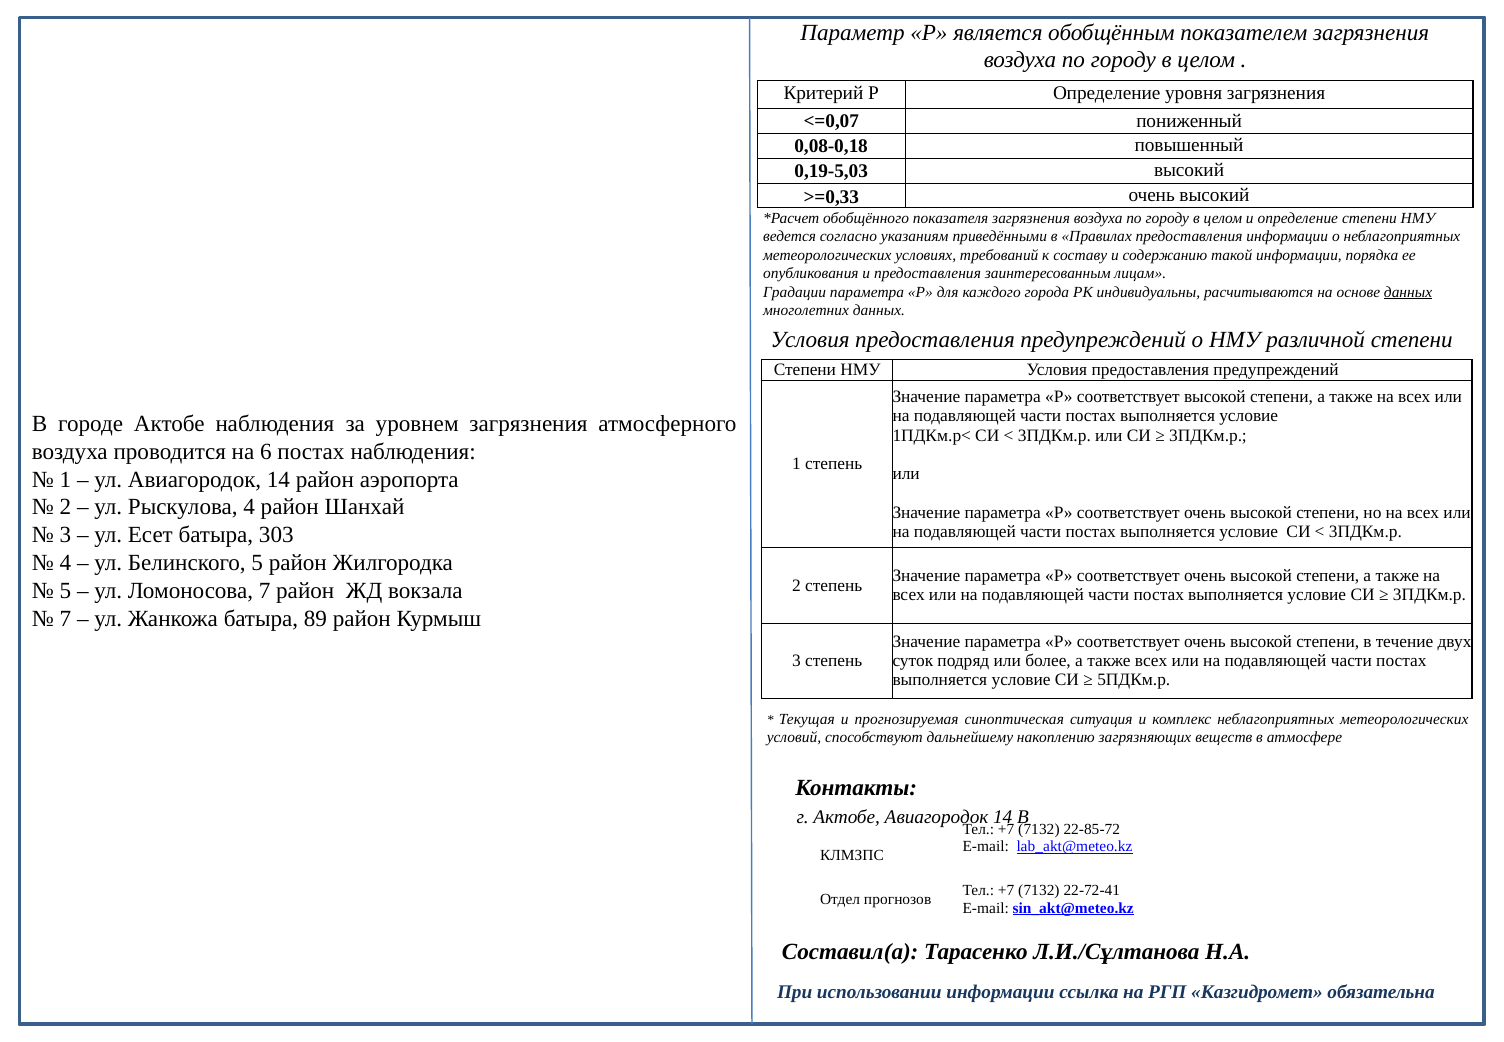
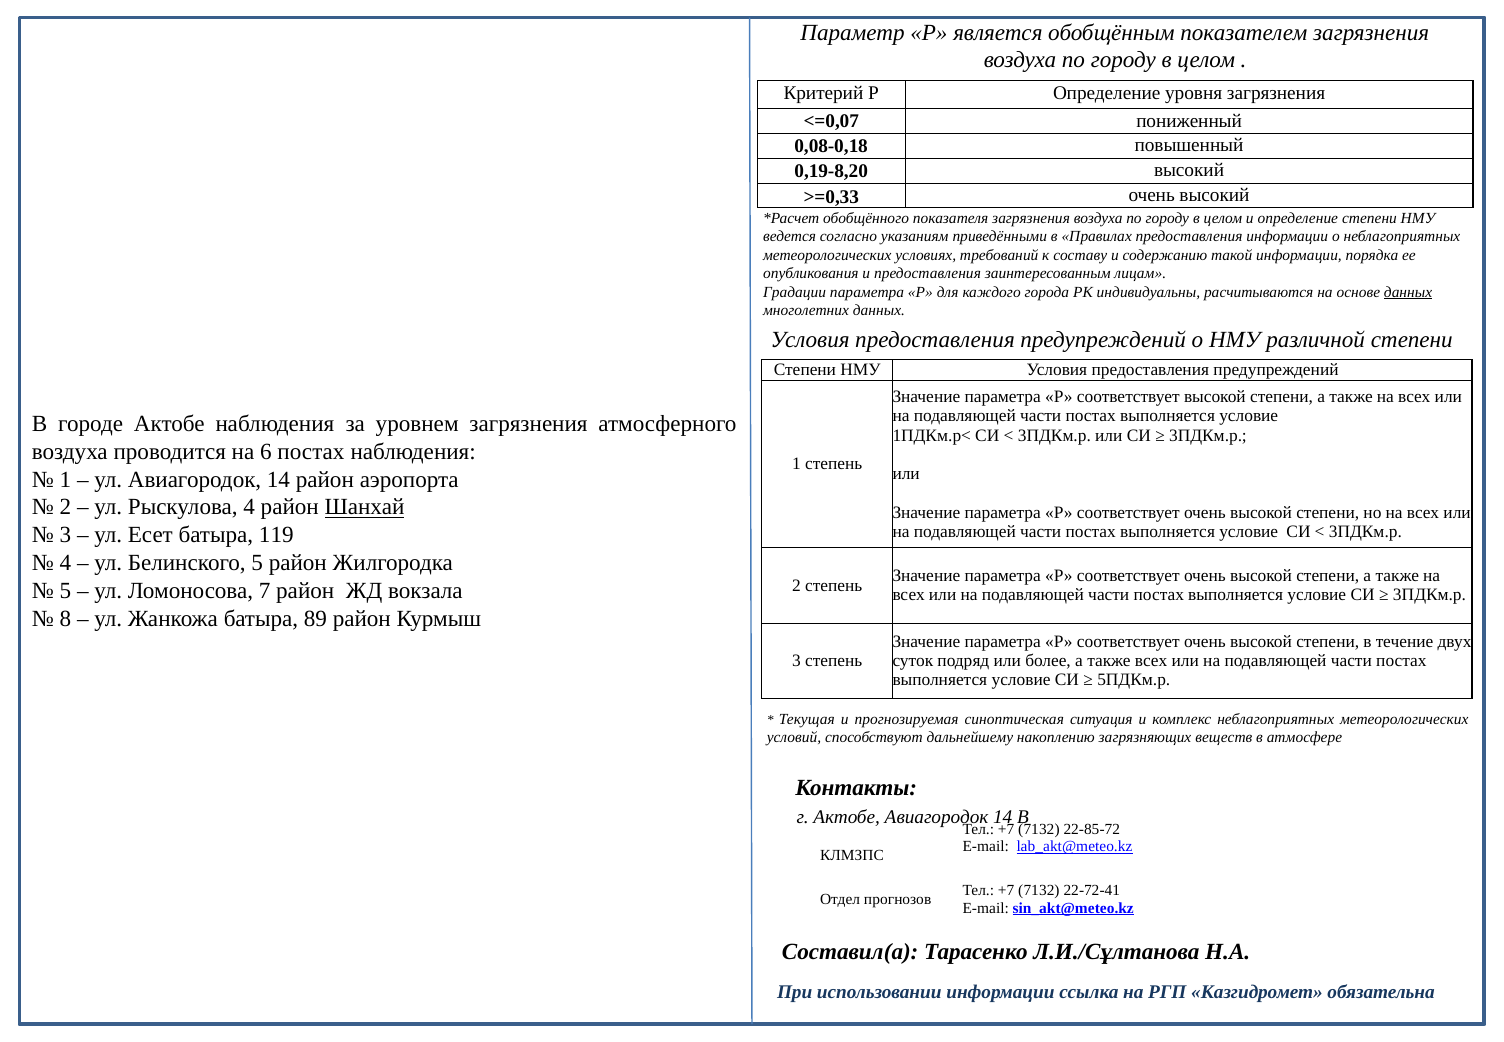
0,19-5,03: 0,19-5,03 -> 0,19-8,20 (831, 171)
Шанхай underline: none -> present (365, 507)
303: 303 -> 119 (276, 535)
7: 7 -> 8 (66, 618)
